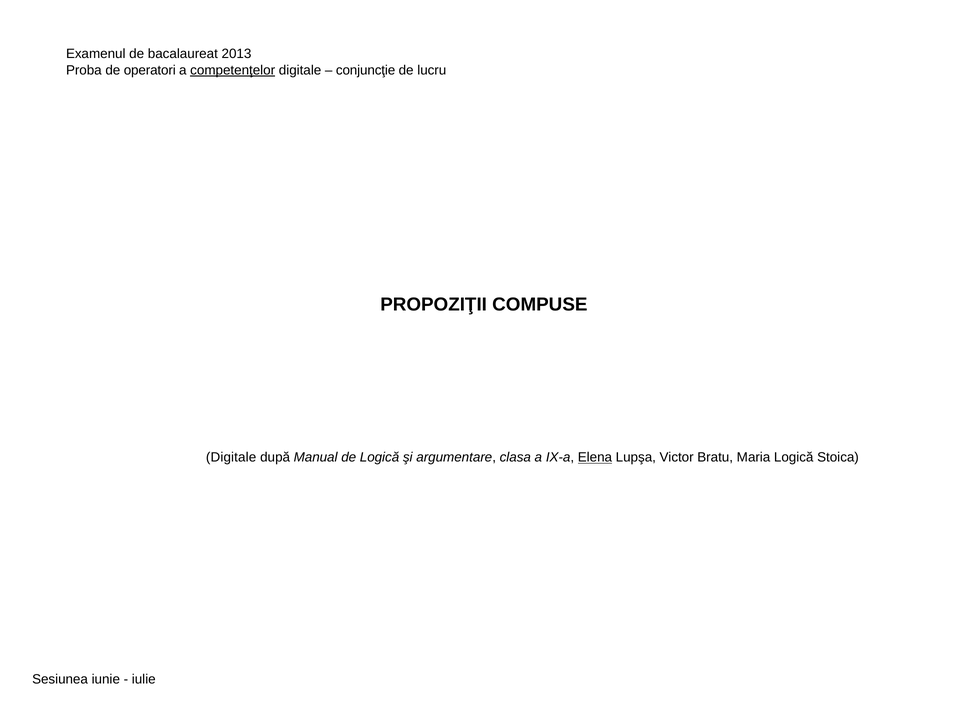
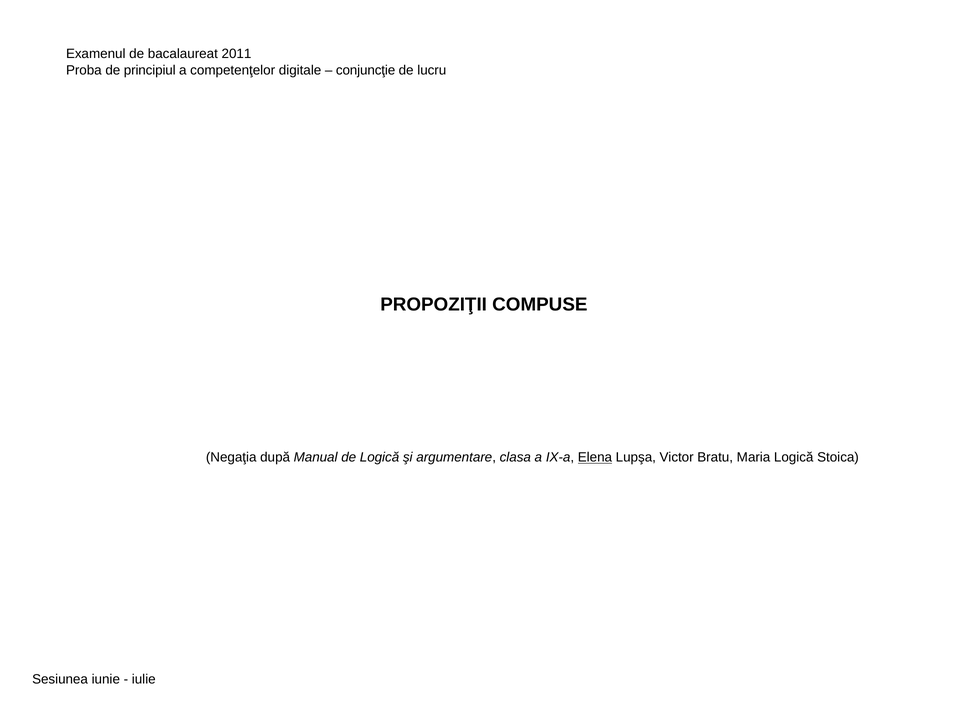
2013: 2013 -> 2011 (236, 54)
operatori: operatori -> principiul (150, 70)
competenţelor underline: present -> none (233, 70)
Digitale: Digitale -> Negaţia (231, 458)
